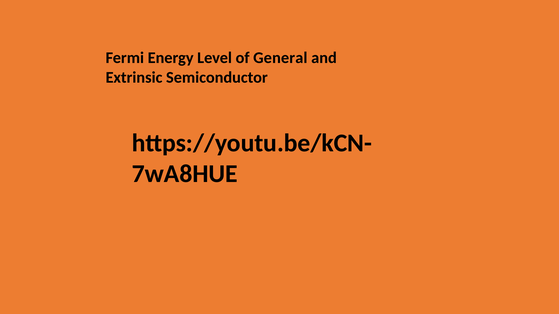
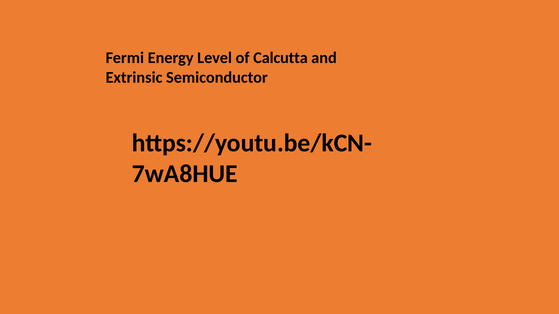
General: General -> Calcutta (280, 58)
